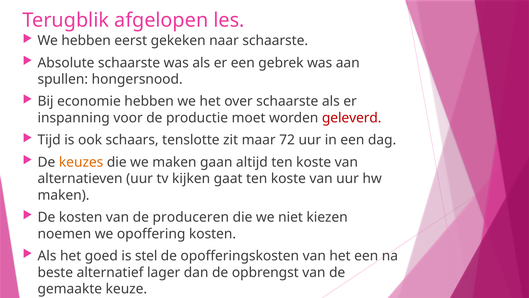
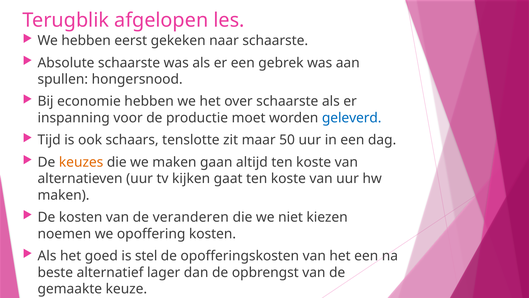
geleverd colour: red -> blue (352, 118)
72: 72 -> 50 (287, 140)
produceren: produceren -> veranderen (191, 217)
